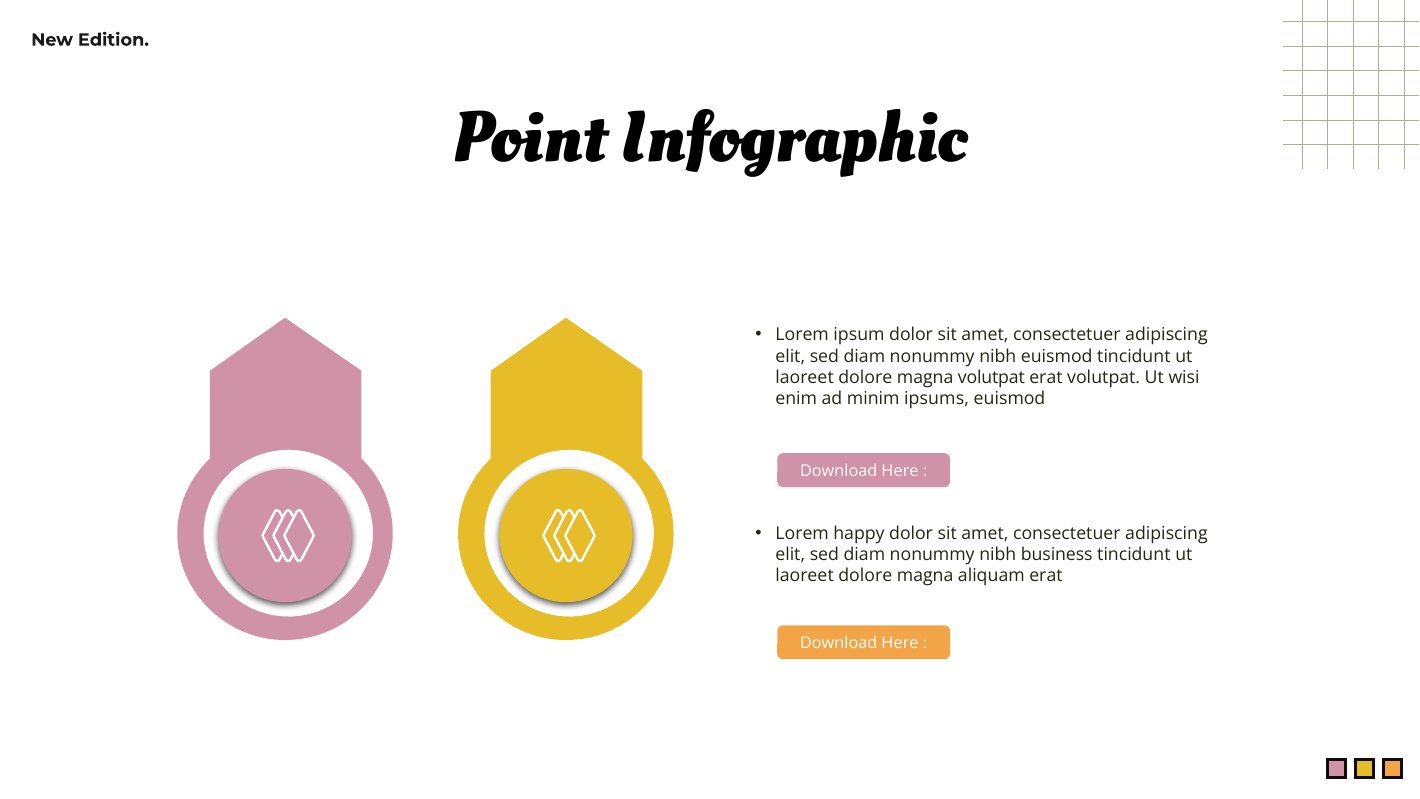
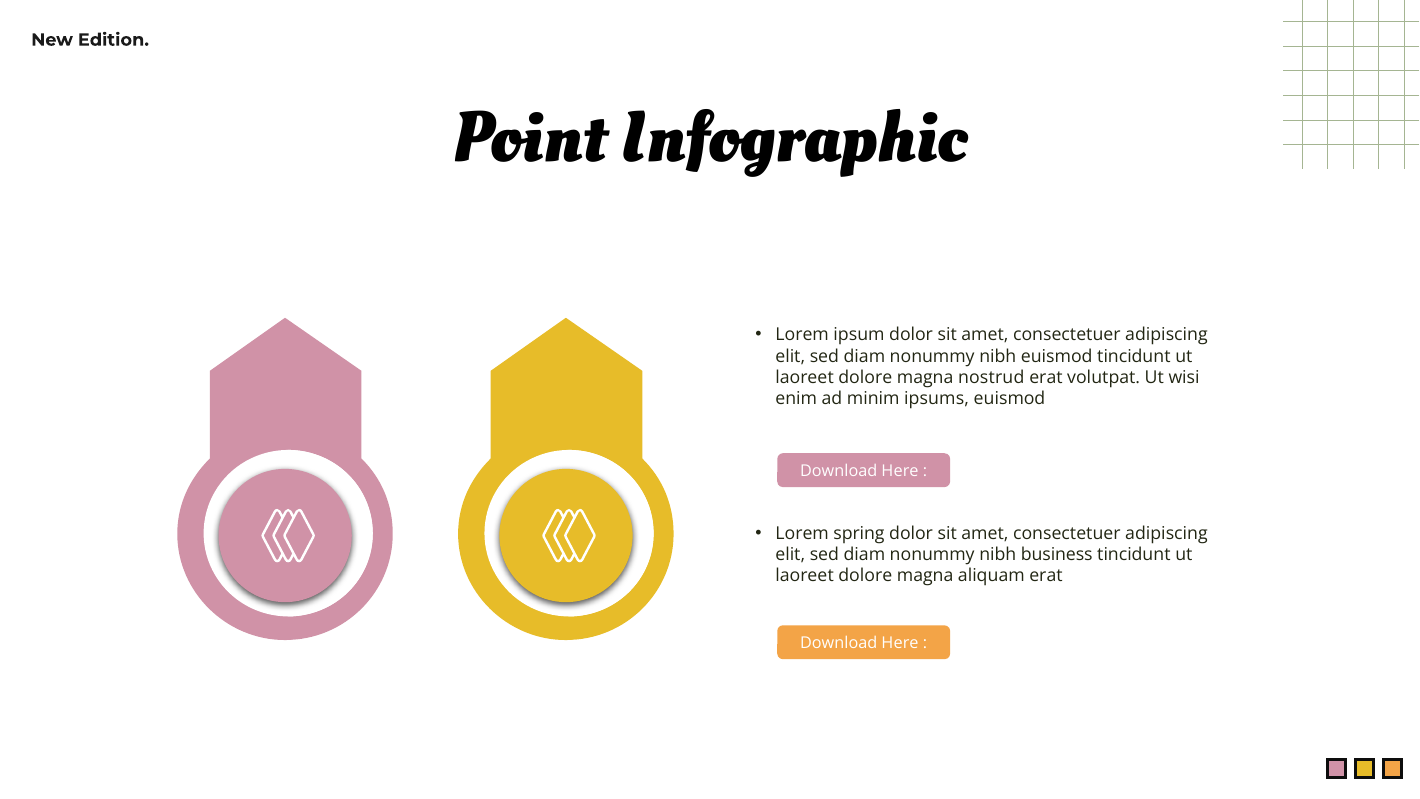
magna volutpat: volutpat -> nostrud (991, 377)
happy: happy -> spring (859, 533)
